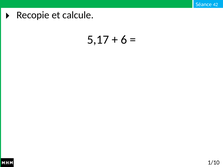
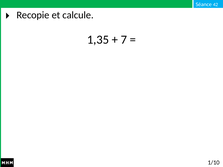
5,17: 5,17 -> 1,35 (98, 40)
6: 6 -> 7 (124, 40)
